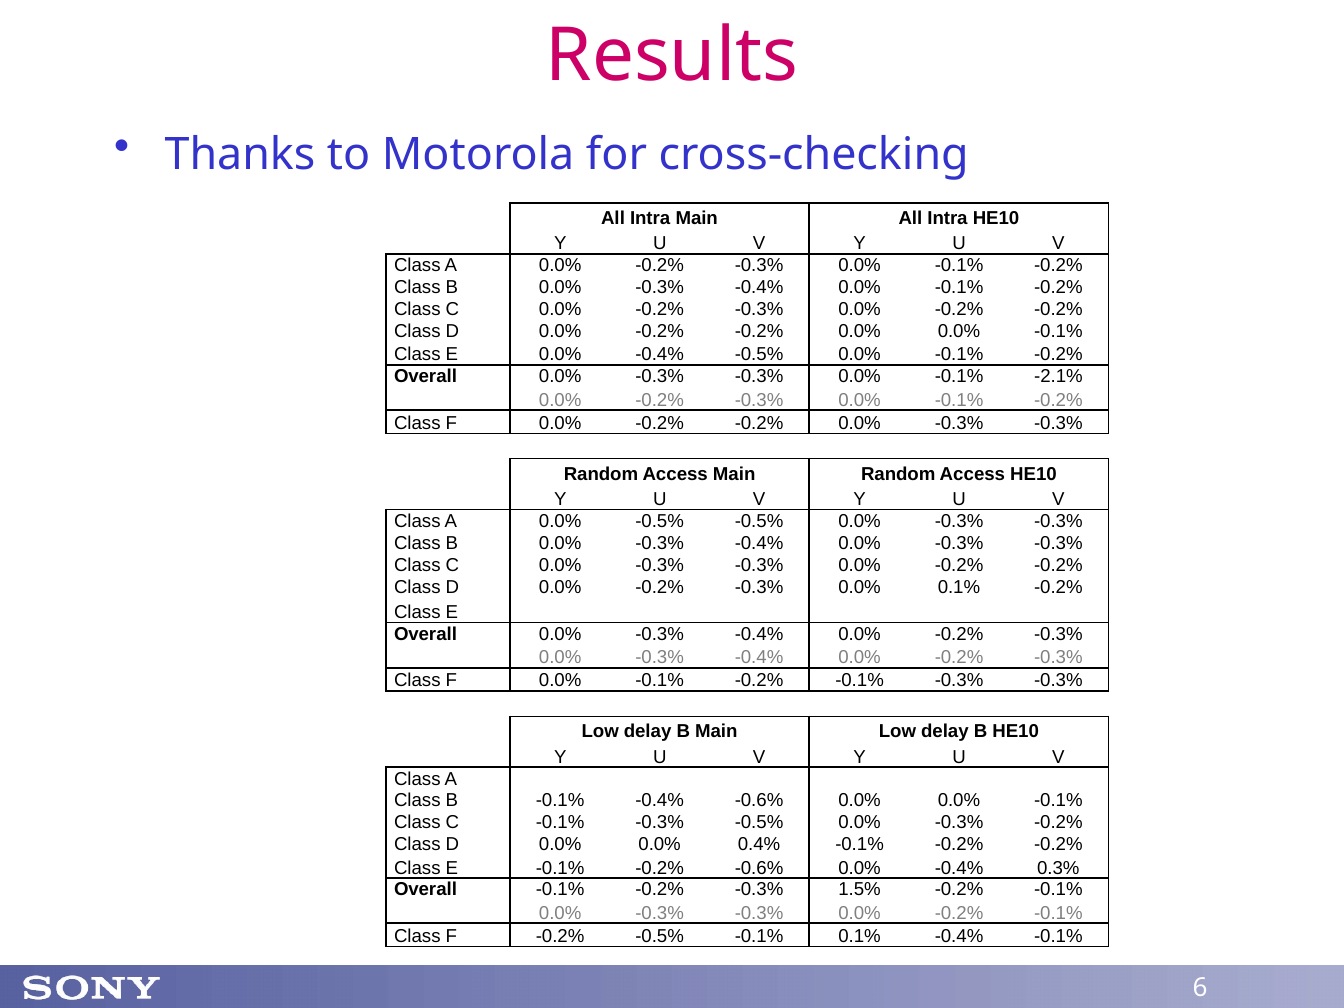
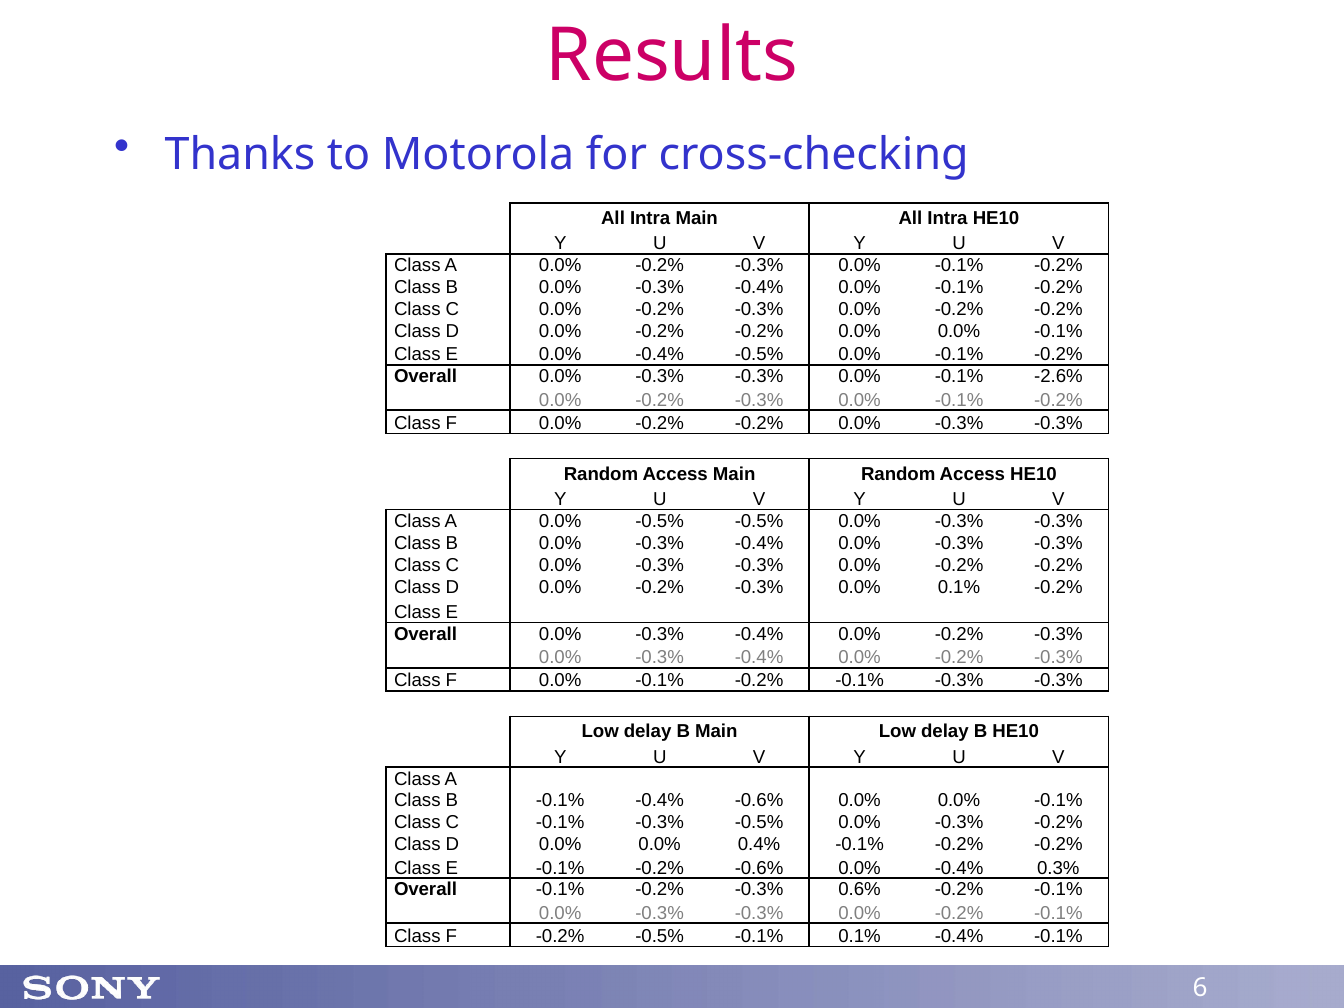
-2.1%: -2.1% -> -2.6% (1058, 377)
1.5%: 1.5% -> 0.6% (860, 890)
